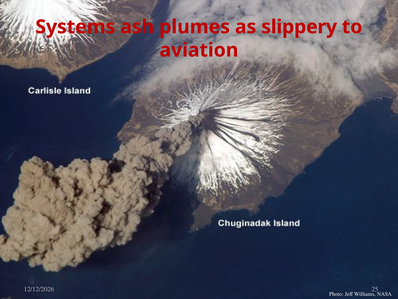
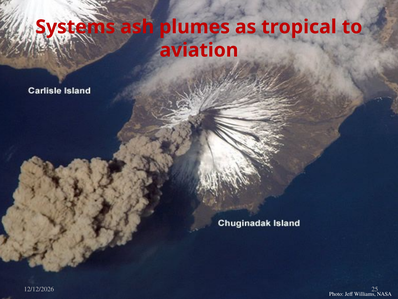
slippery: slippery -> tropical (299, 27)
